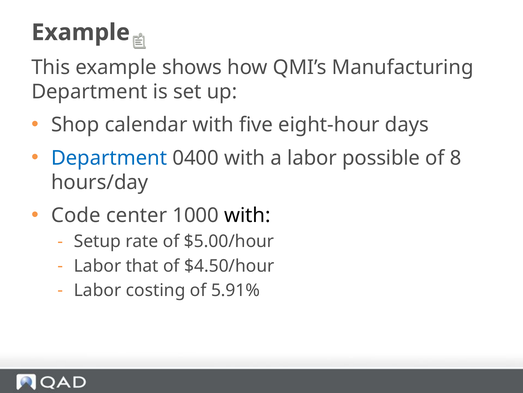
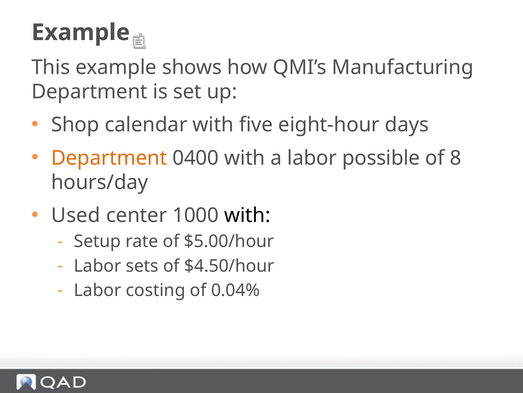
Department colour: blue -> orange (109, 158)
Code: Code -> Used (76, 215)
that: that -> sets (142, 265)
5.91%: 5.91% -> 0.04% (236, 290)
